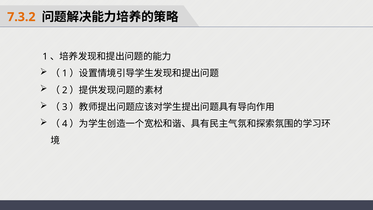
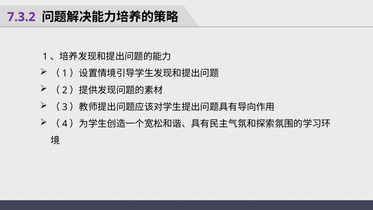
7.3.2 colour: orange -> purple (21, 17)
